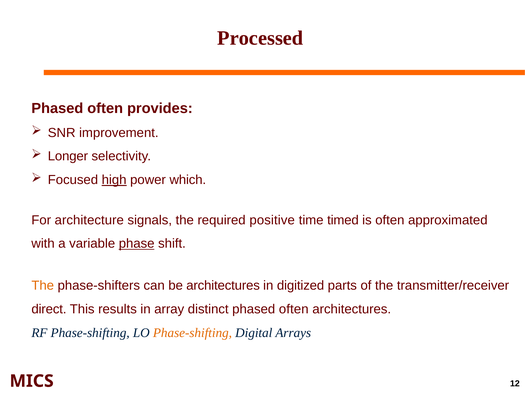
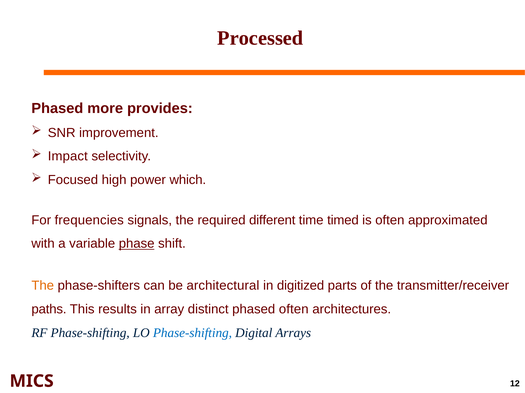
often: often -> more (105, 109)
Longer: Longer -> Impact (68, 157)
high underline: present -> none (114, 180)
architecture: architecture -> frequencies (89, 220)
positive: positive -> different (272, 220)
be architectures: architectures -> architectural (223, 286)
direct: direct -> paths (49, 310)
Phase-shifting colour: orange -> blue (192, 333)
